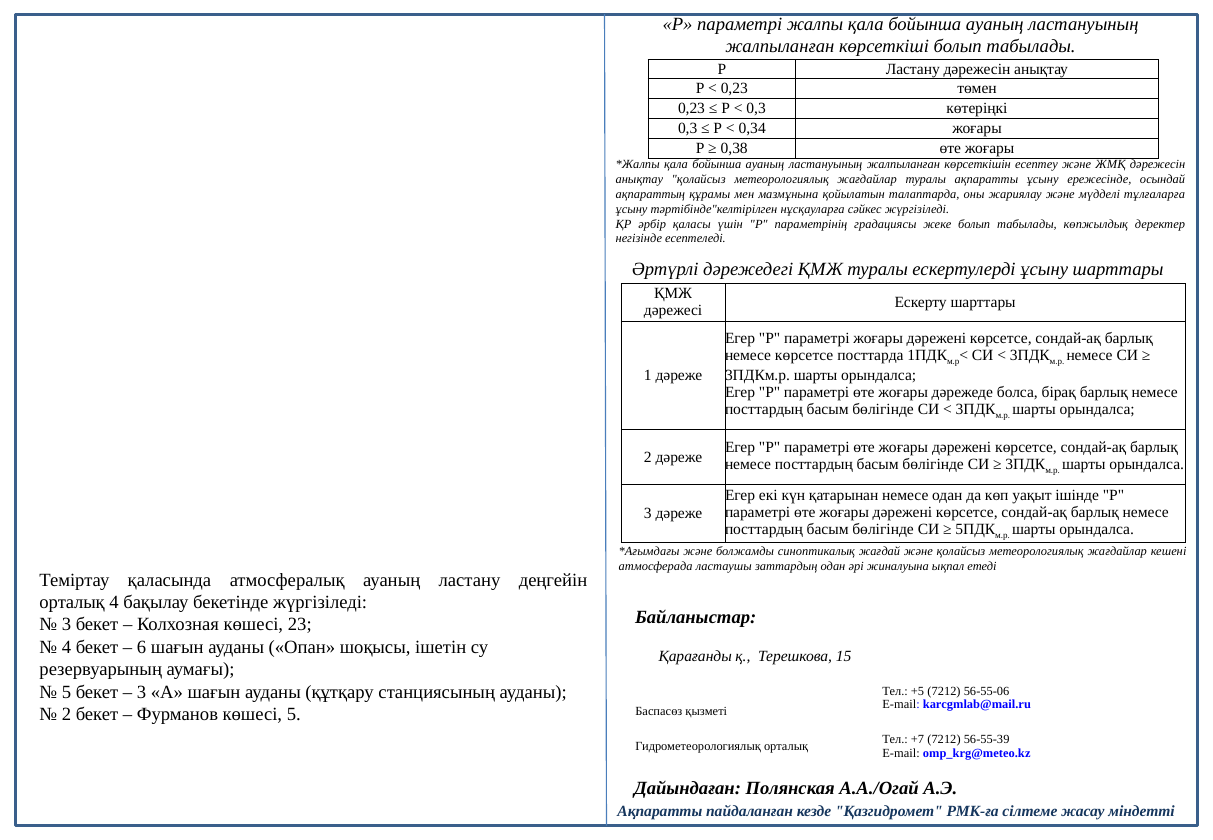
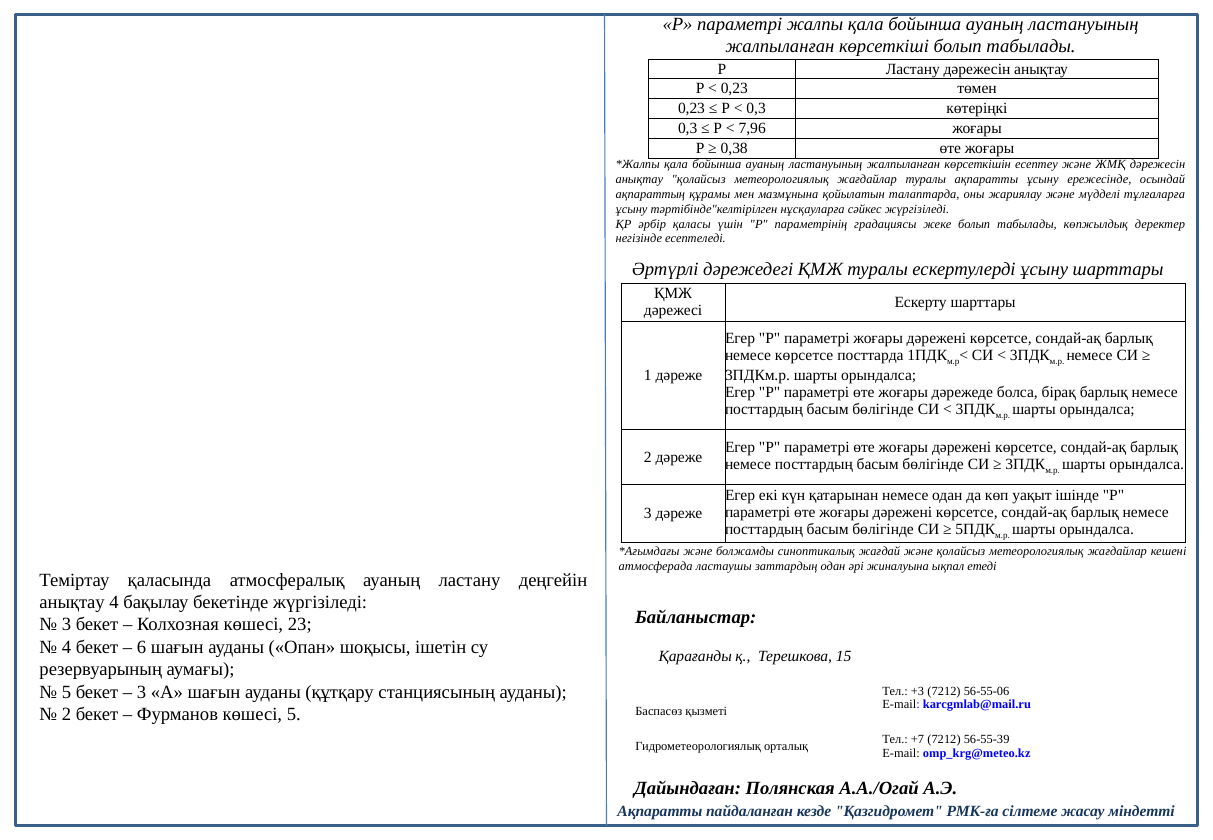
0,34: 0,34 -> 7,96 (752, 128)
орталық: орталық -> анықтау (72, 602)
+5: +5 -> +3 (918, 691)
